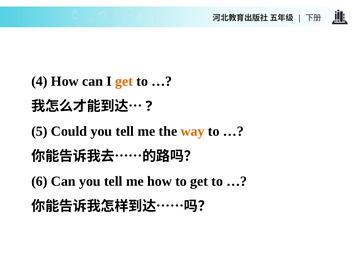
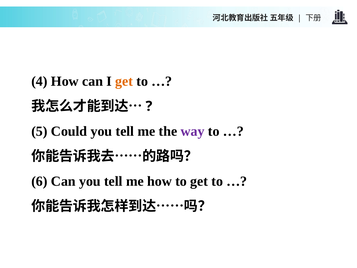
way colour: orange -> purple (193, 131)
